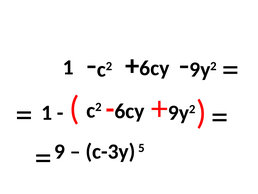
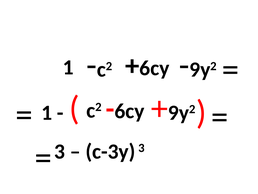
9: 9 -> 3 (60, 151)
с-3y 5: 5 -> 3 (141, 148)
